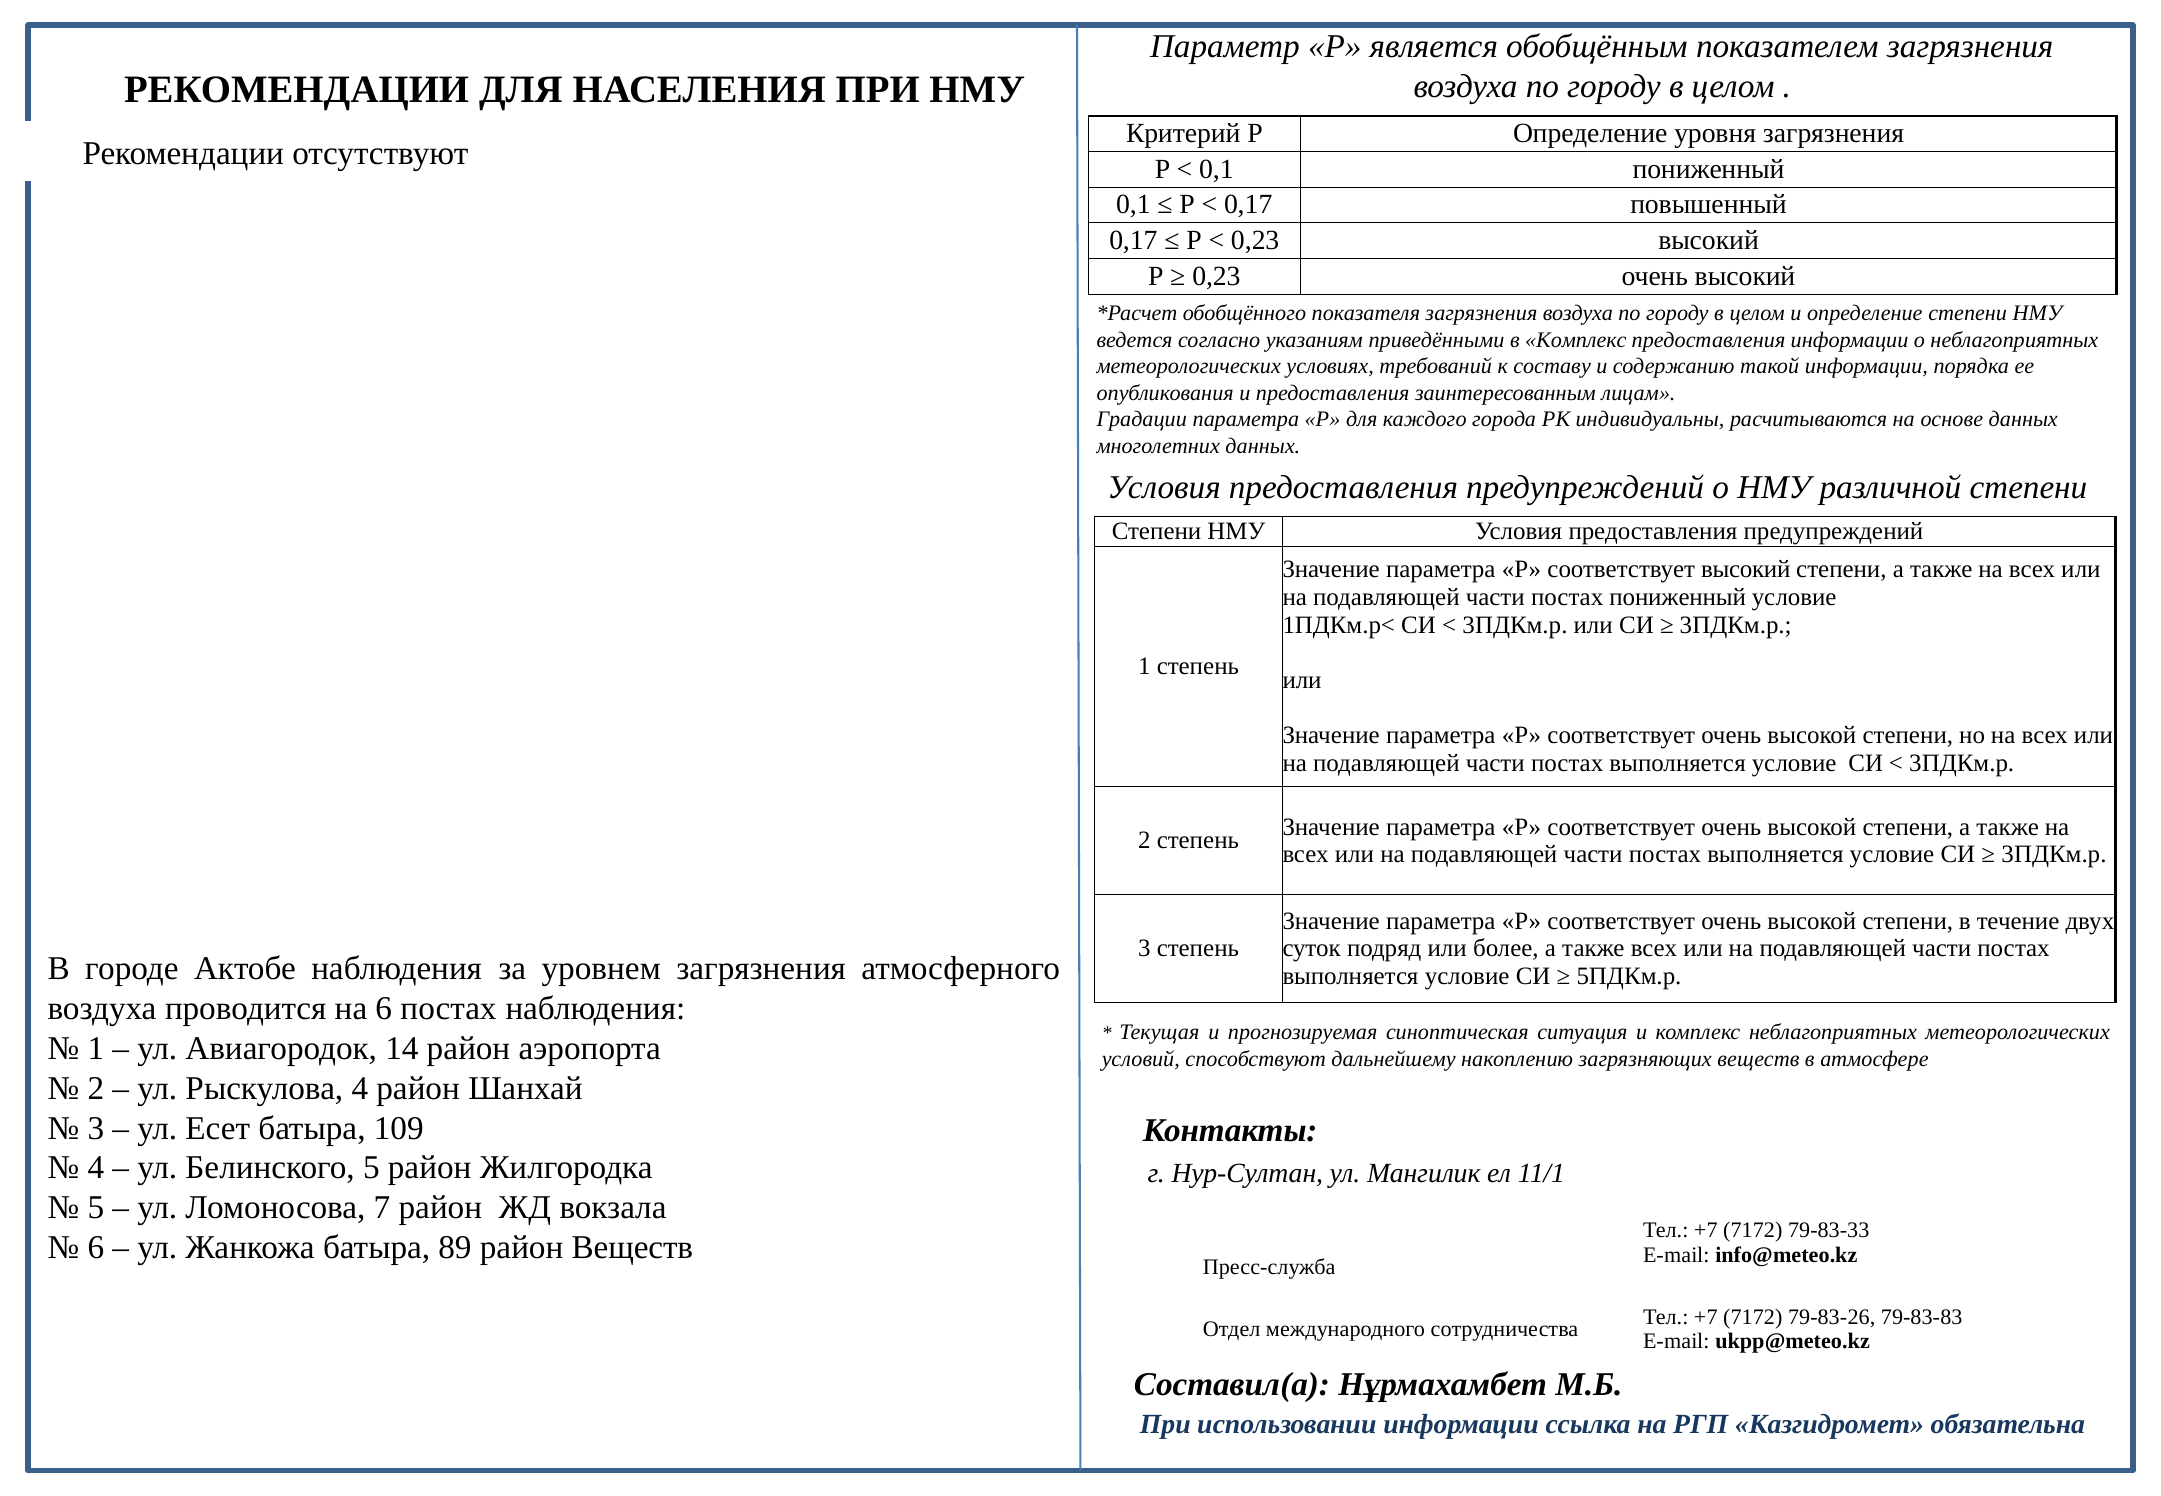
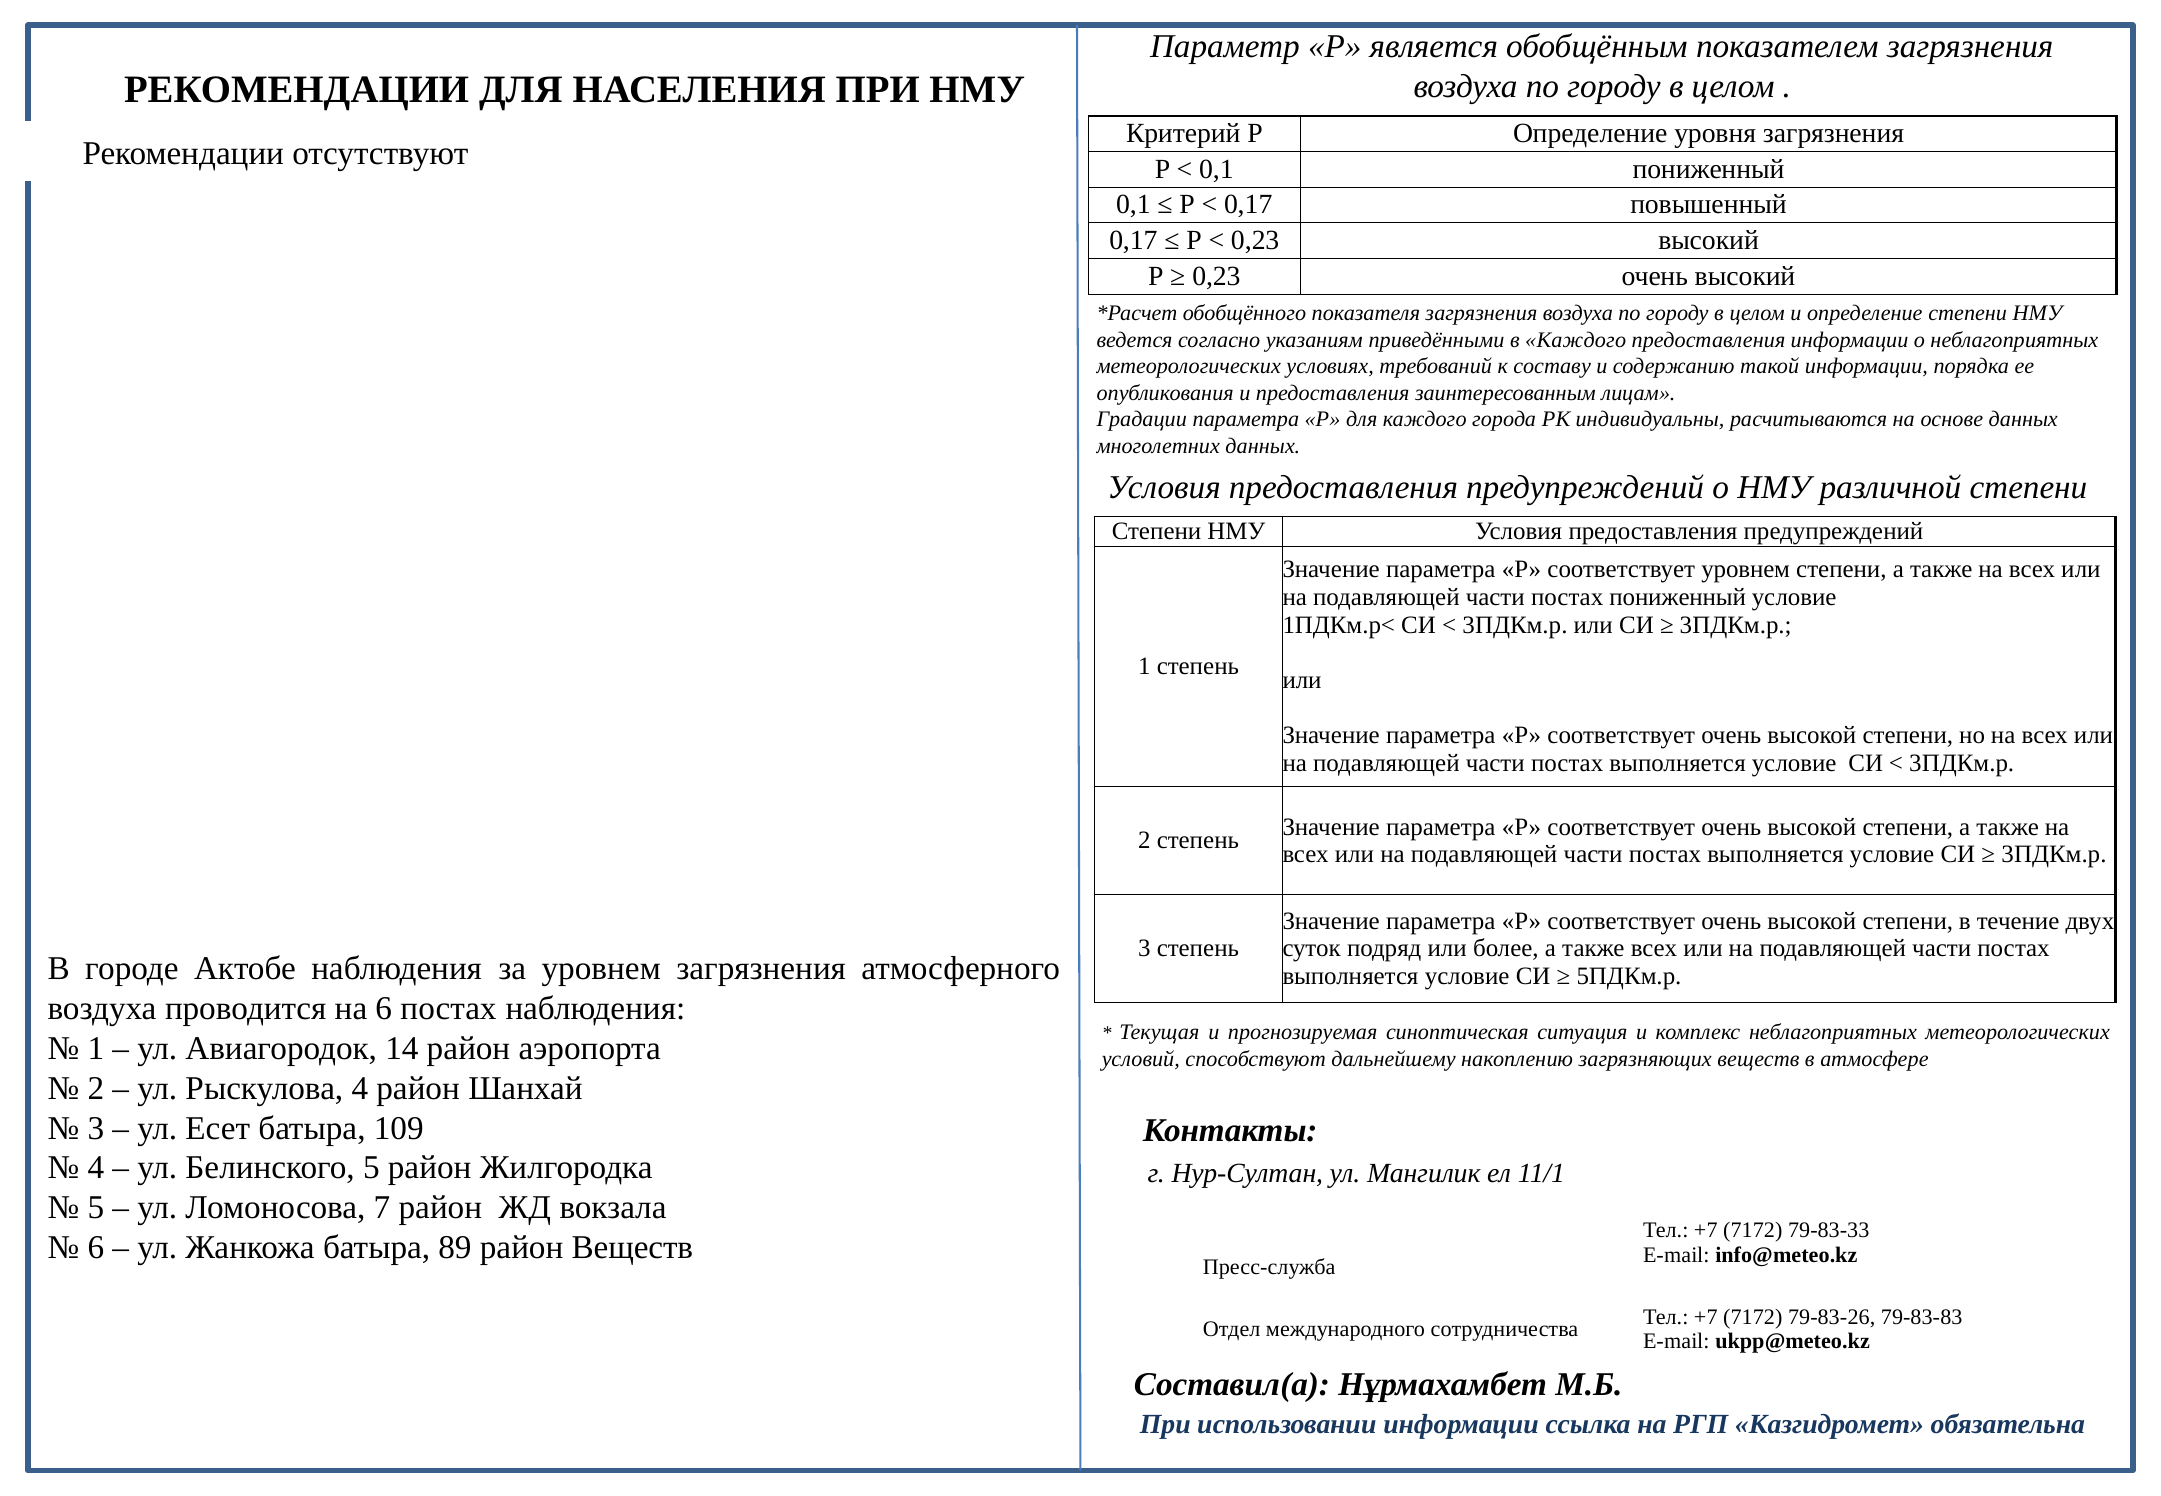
в Комплекс: Комплекс -> Каждого (1576, 340)
соответствует высокий: высокий -> уровнем (1746, 570)
